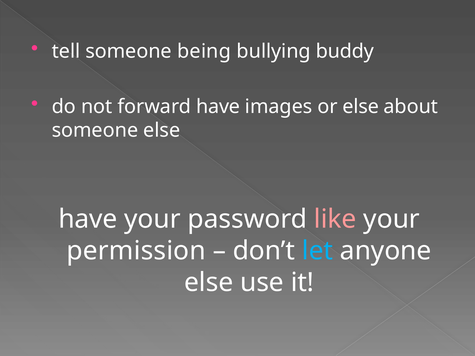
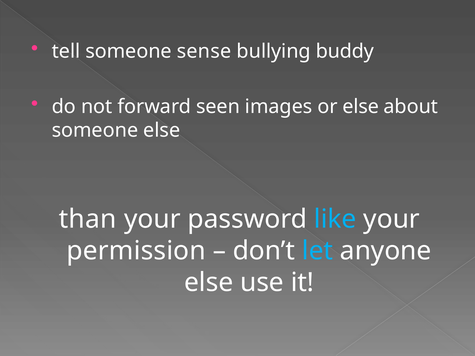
being: being -> sense (204, 51)
forward have: have -> seen (218, 107)
have: have -> than (88, 219)
like colour: pink -> light blue (335, 219)
